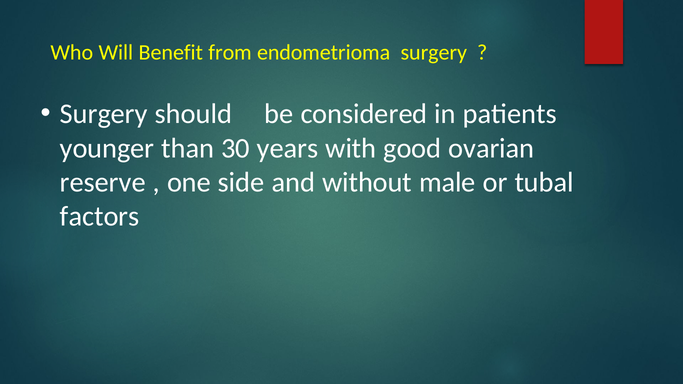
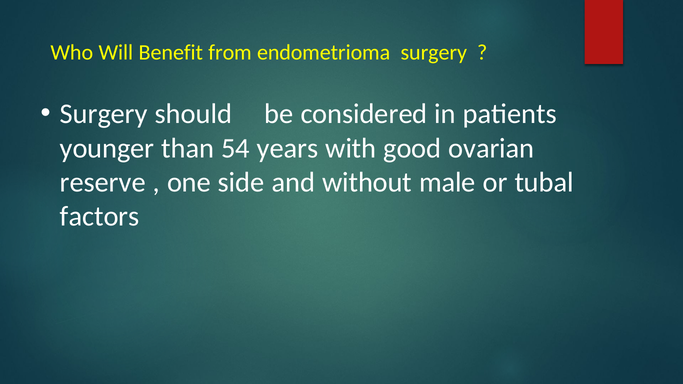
30: 30 -> 54 (236, 148)
